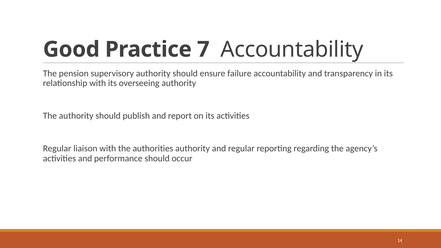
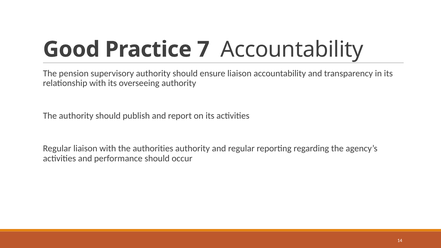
ensure failure: failure -> liaison (239, 73)
